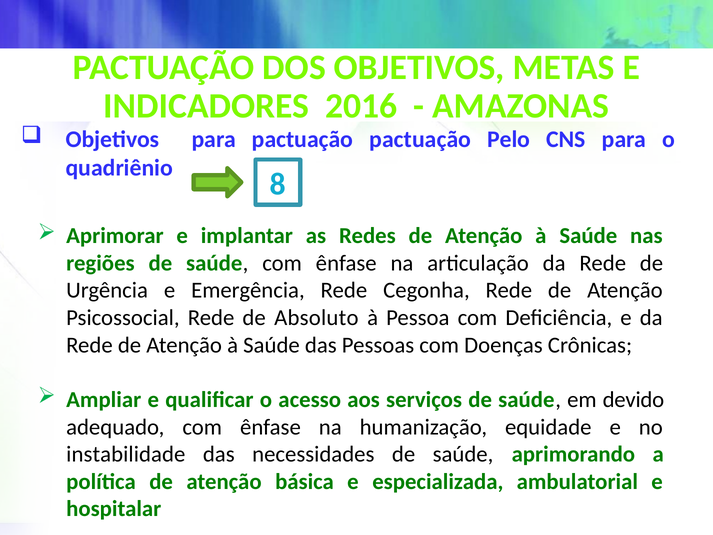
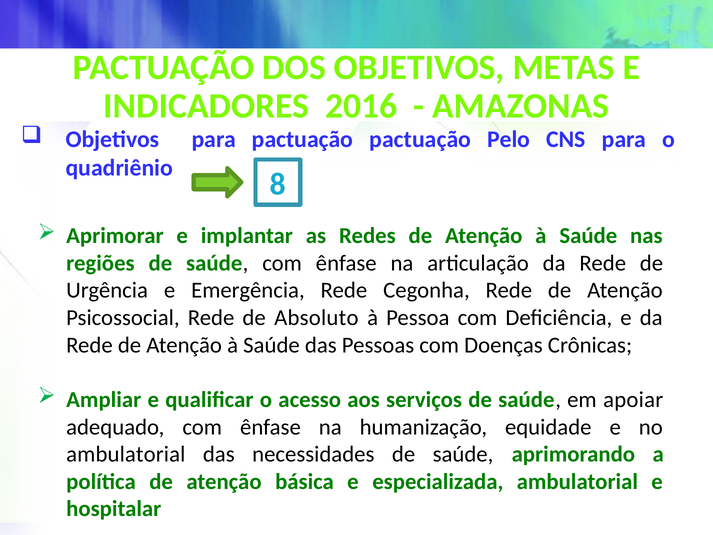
devido: devido -> apoiar (633, 399)
instabilidade: instabilidade -> ambulatorial (126, 454)
